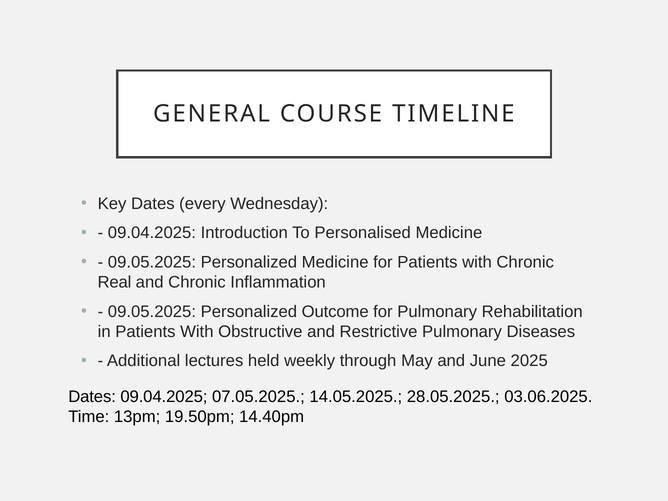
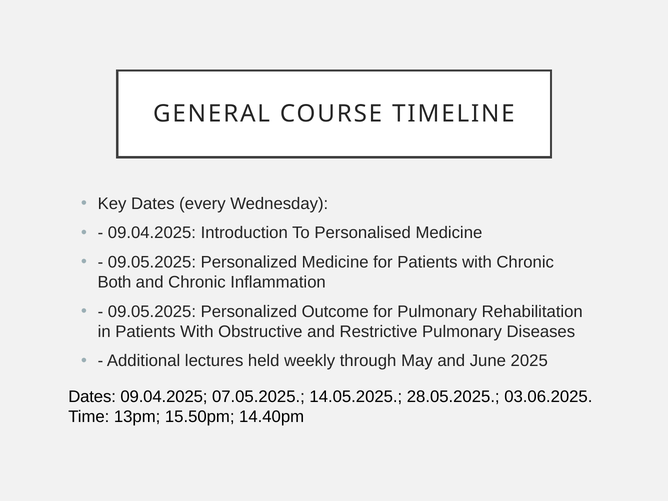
Real: Real -> Both (114, 282)
19.50pm: 19.50pm -> 15.50pm (200, 417)
